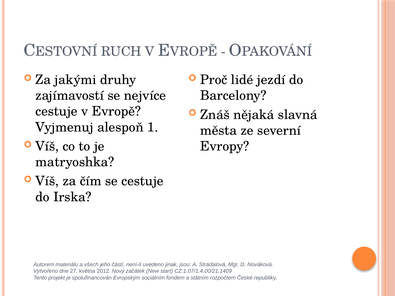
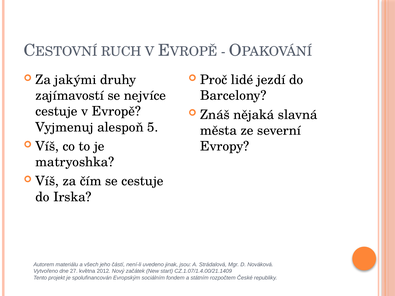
1: 1 -> 5 (153, 127)
